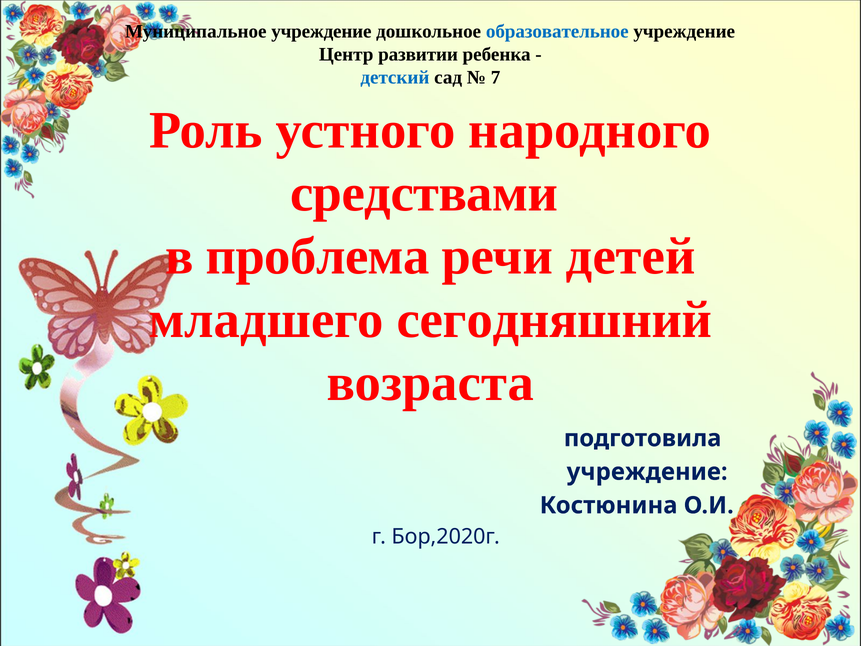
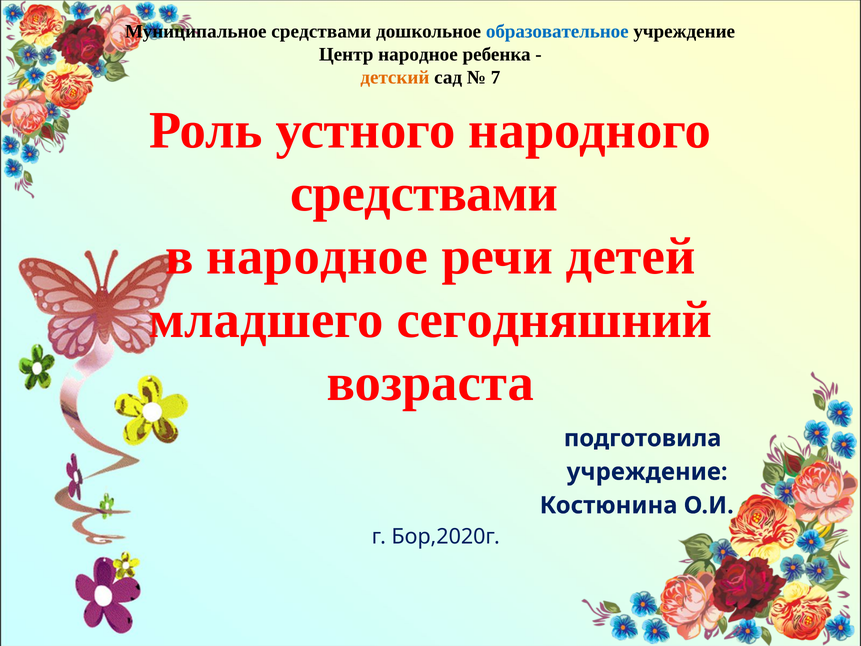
Муниципальное учреждение: учреждение -> средствами (321, 31)
Центр развитии: развитии -> народное (418, 54)
детский colour: blue -> orange (395, 77)
в проблема: проблема -> народное (317, 256)
